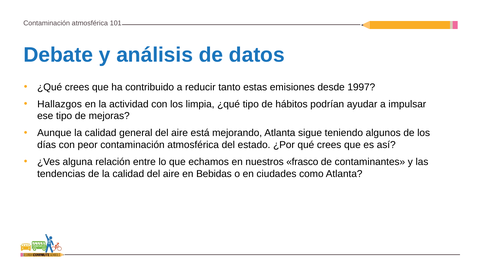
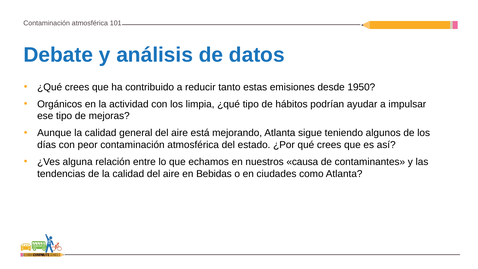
1997: 1997 -> 1950 (361, 87)
Hallazgos: Hallazgos -> Orgánicos (60, 104)
frasco: frasco -> causa (302, 162)
